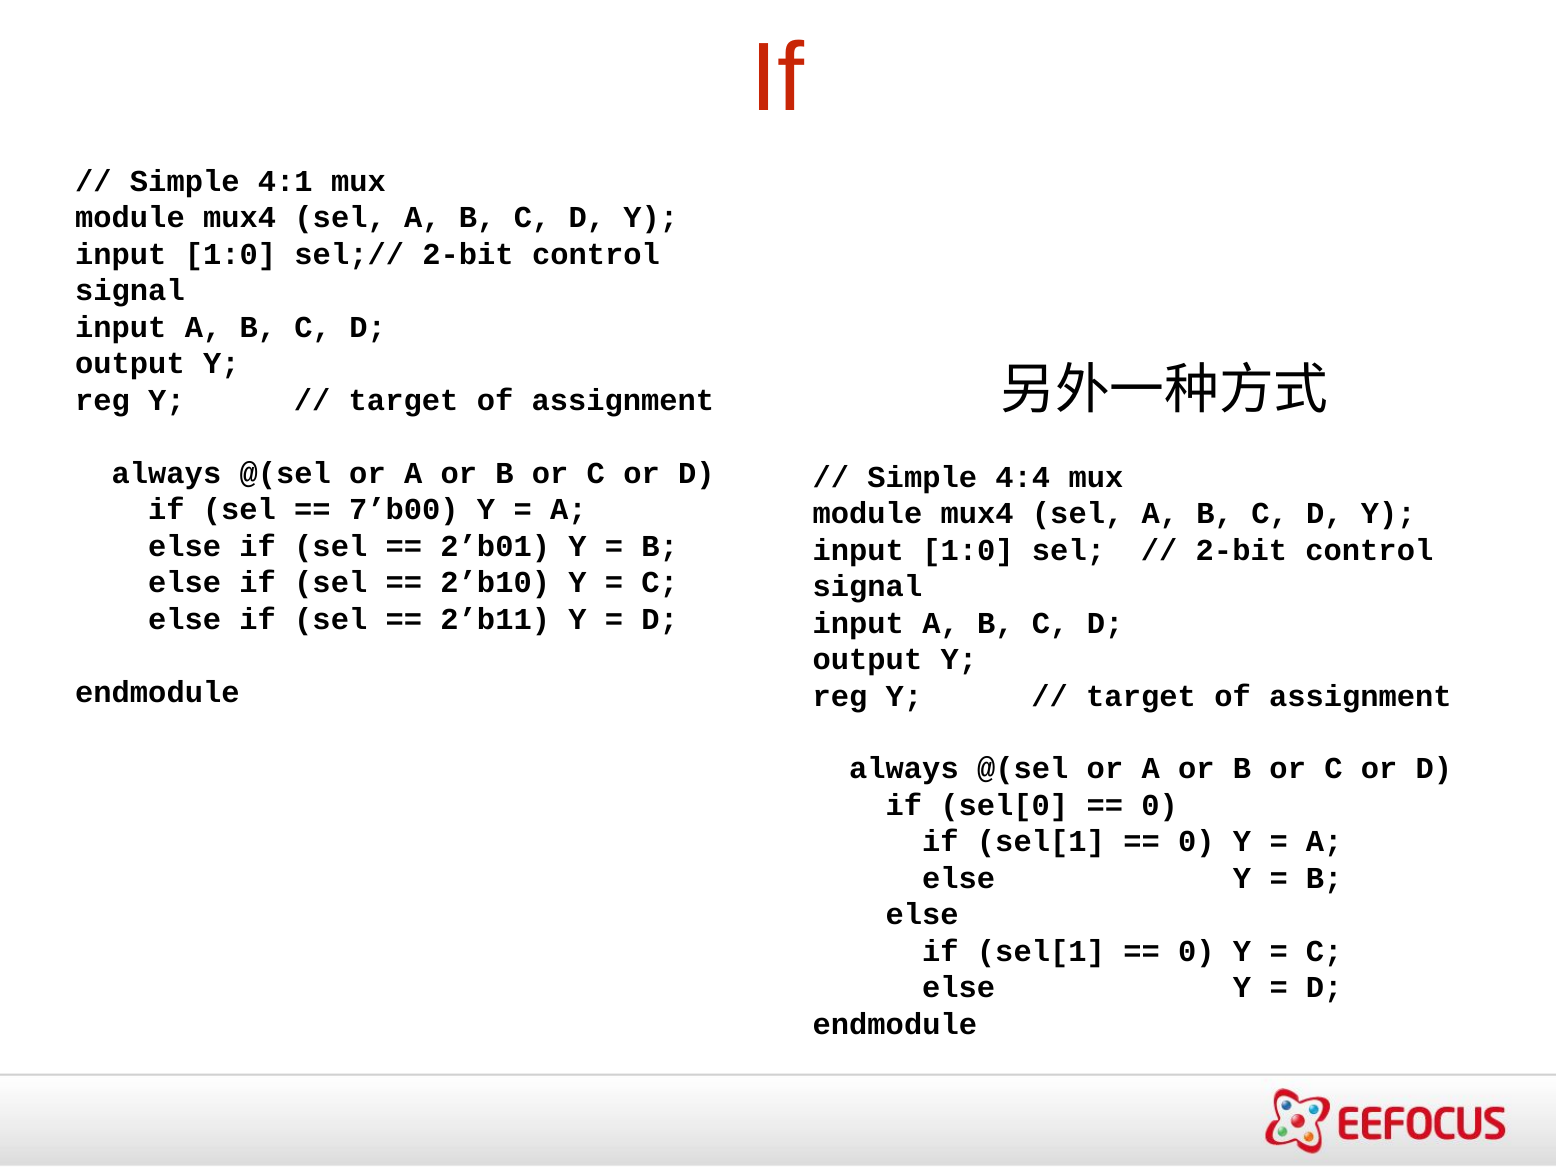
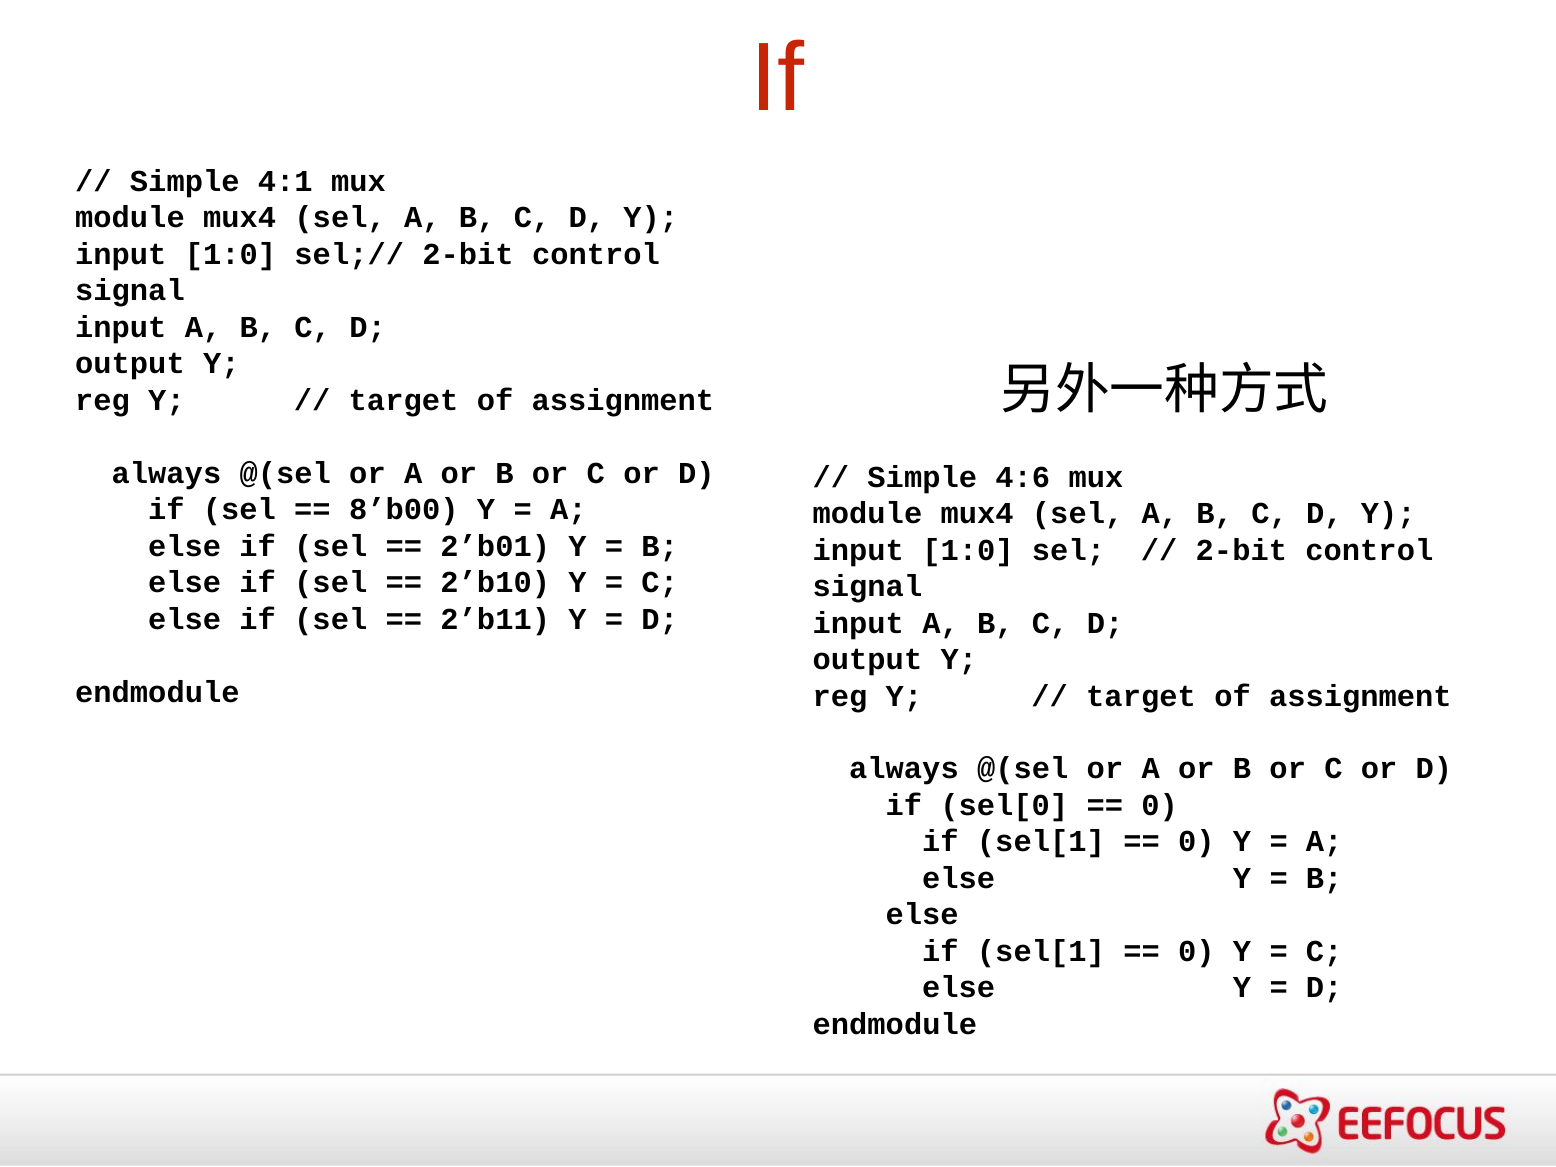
4:4: 4:4 -> 4:6 (1023, 477)
7’b00: 7’b00 -> 8’b00 (404, 510)
